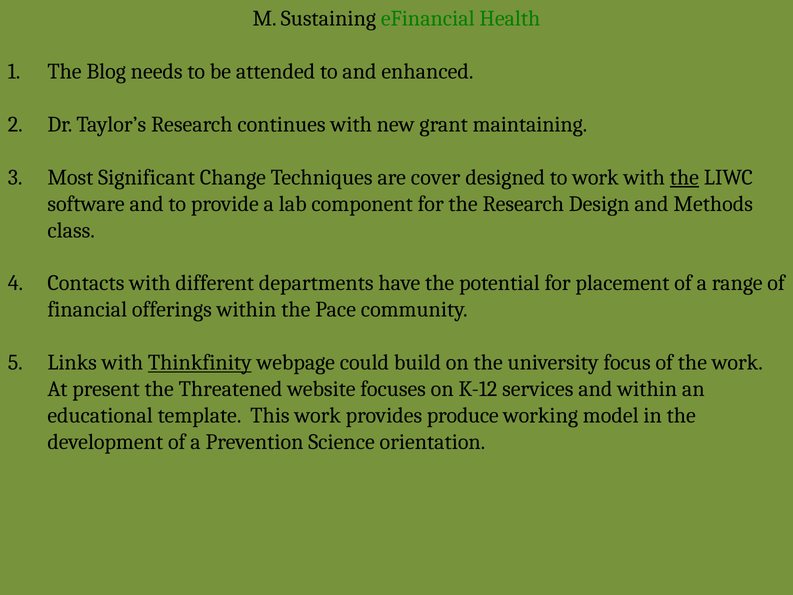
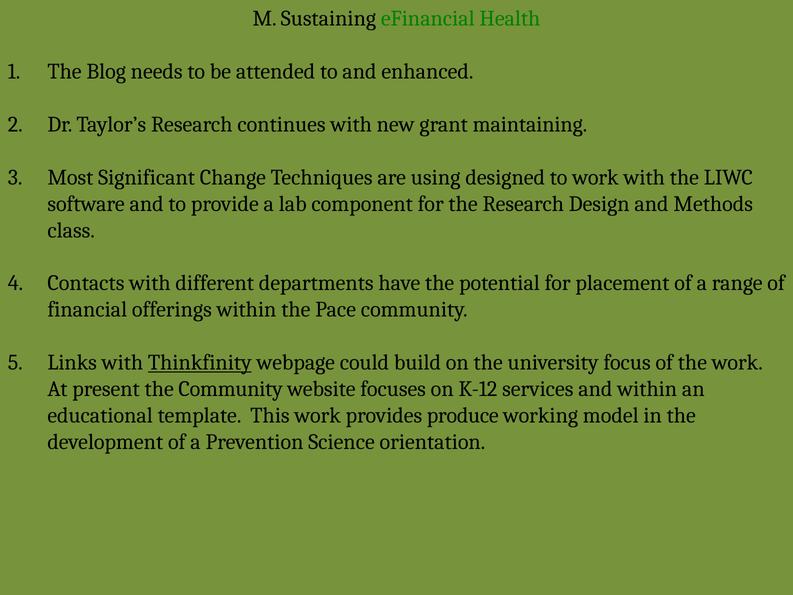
cover: cover -> using (436, 177)
the underline: present -> none (684, 177)
the Threatened: Threatened -> Community (231, 389)
